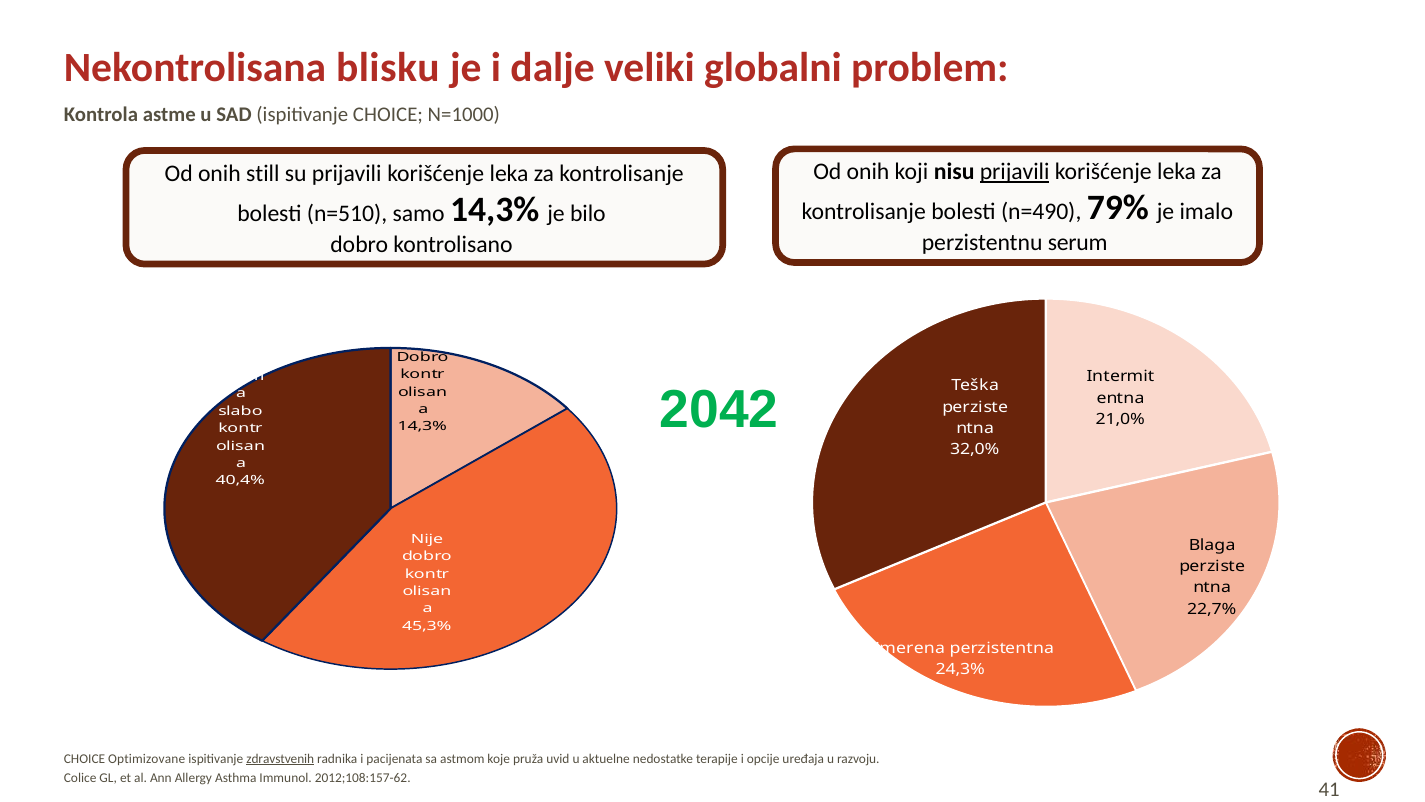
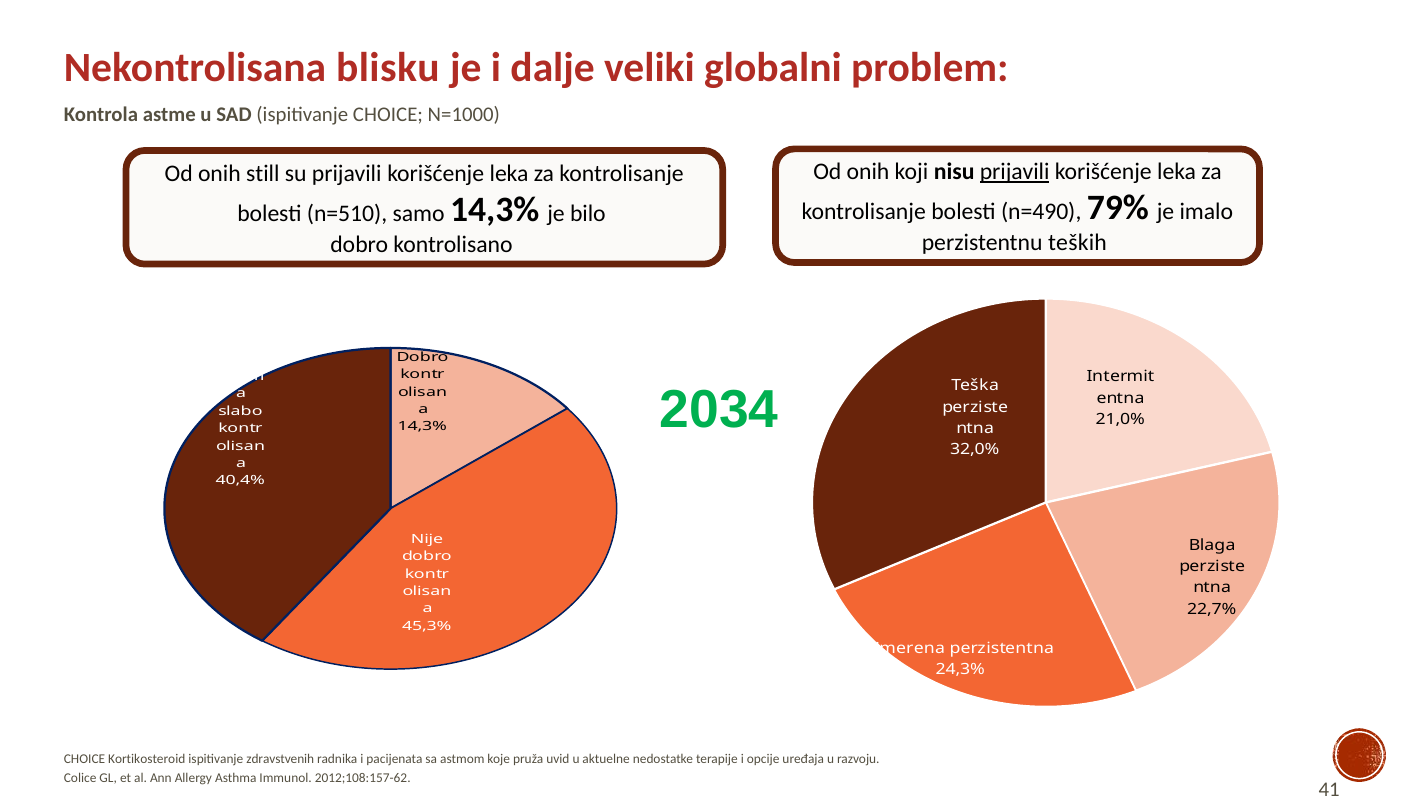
serum: serum -> teških (1077, 243)
2042: 2042 -> 2034 (719, 410)
Optimizovane: Optimizovane -> Kortikosteroid (147, 758)
zdravstvenih underline: present -> none (280, 758)
